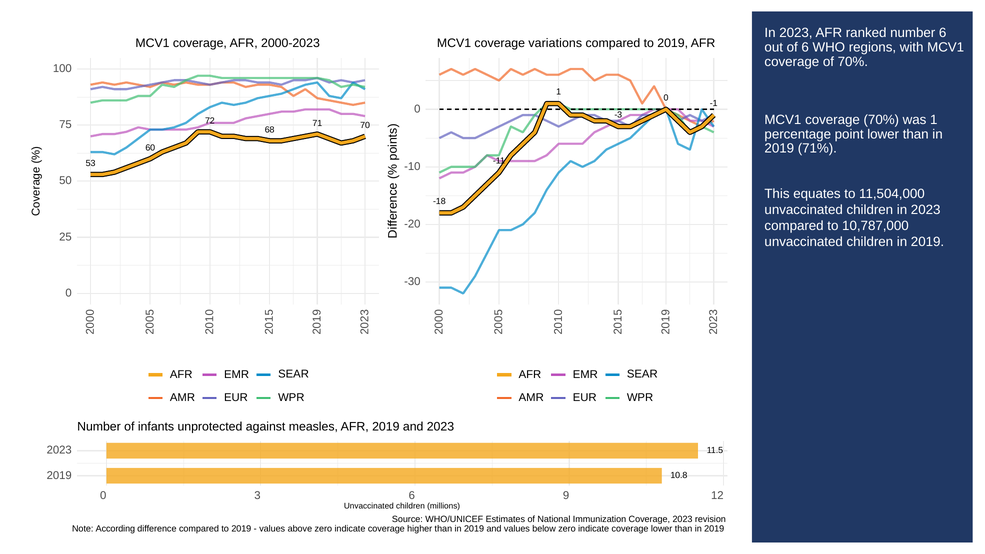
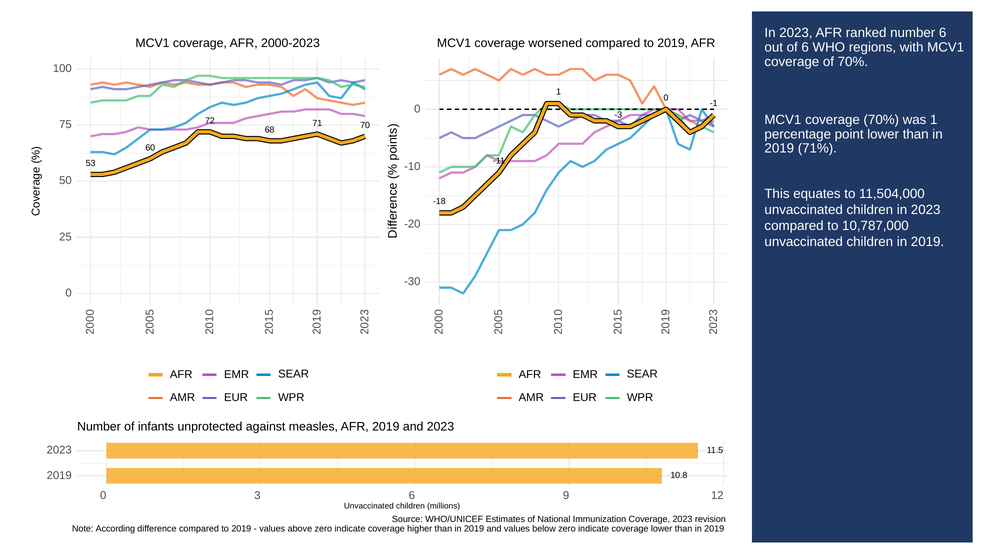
variations: variations -> worsened (555, 43)
